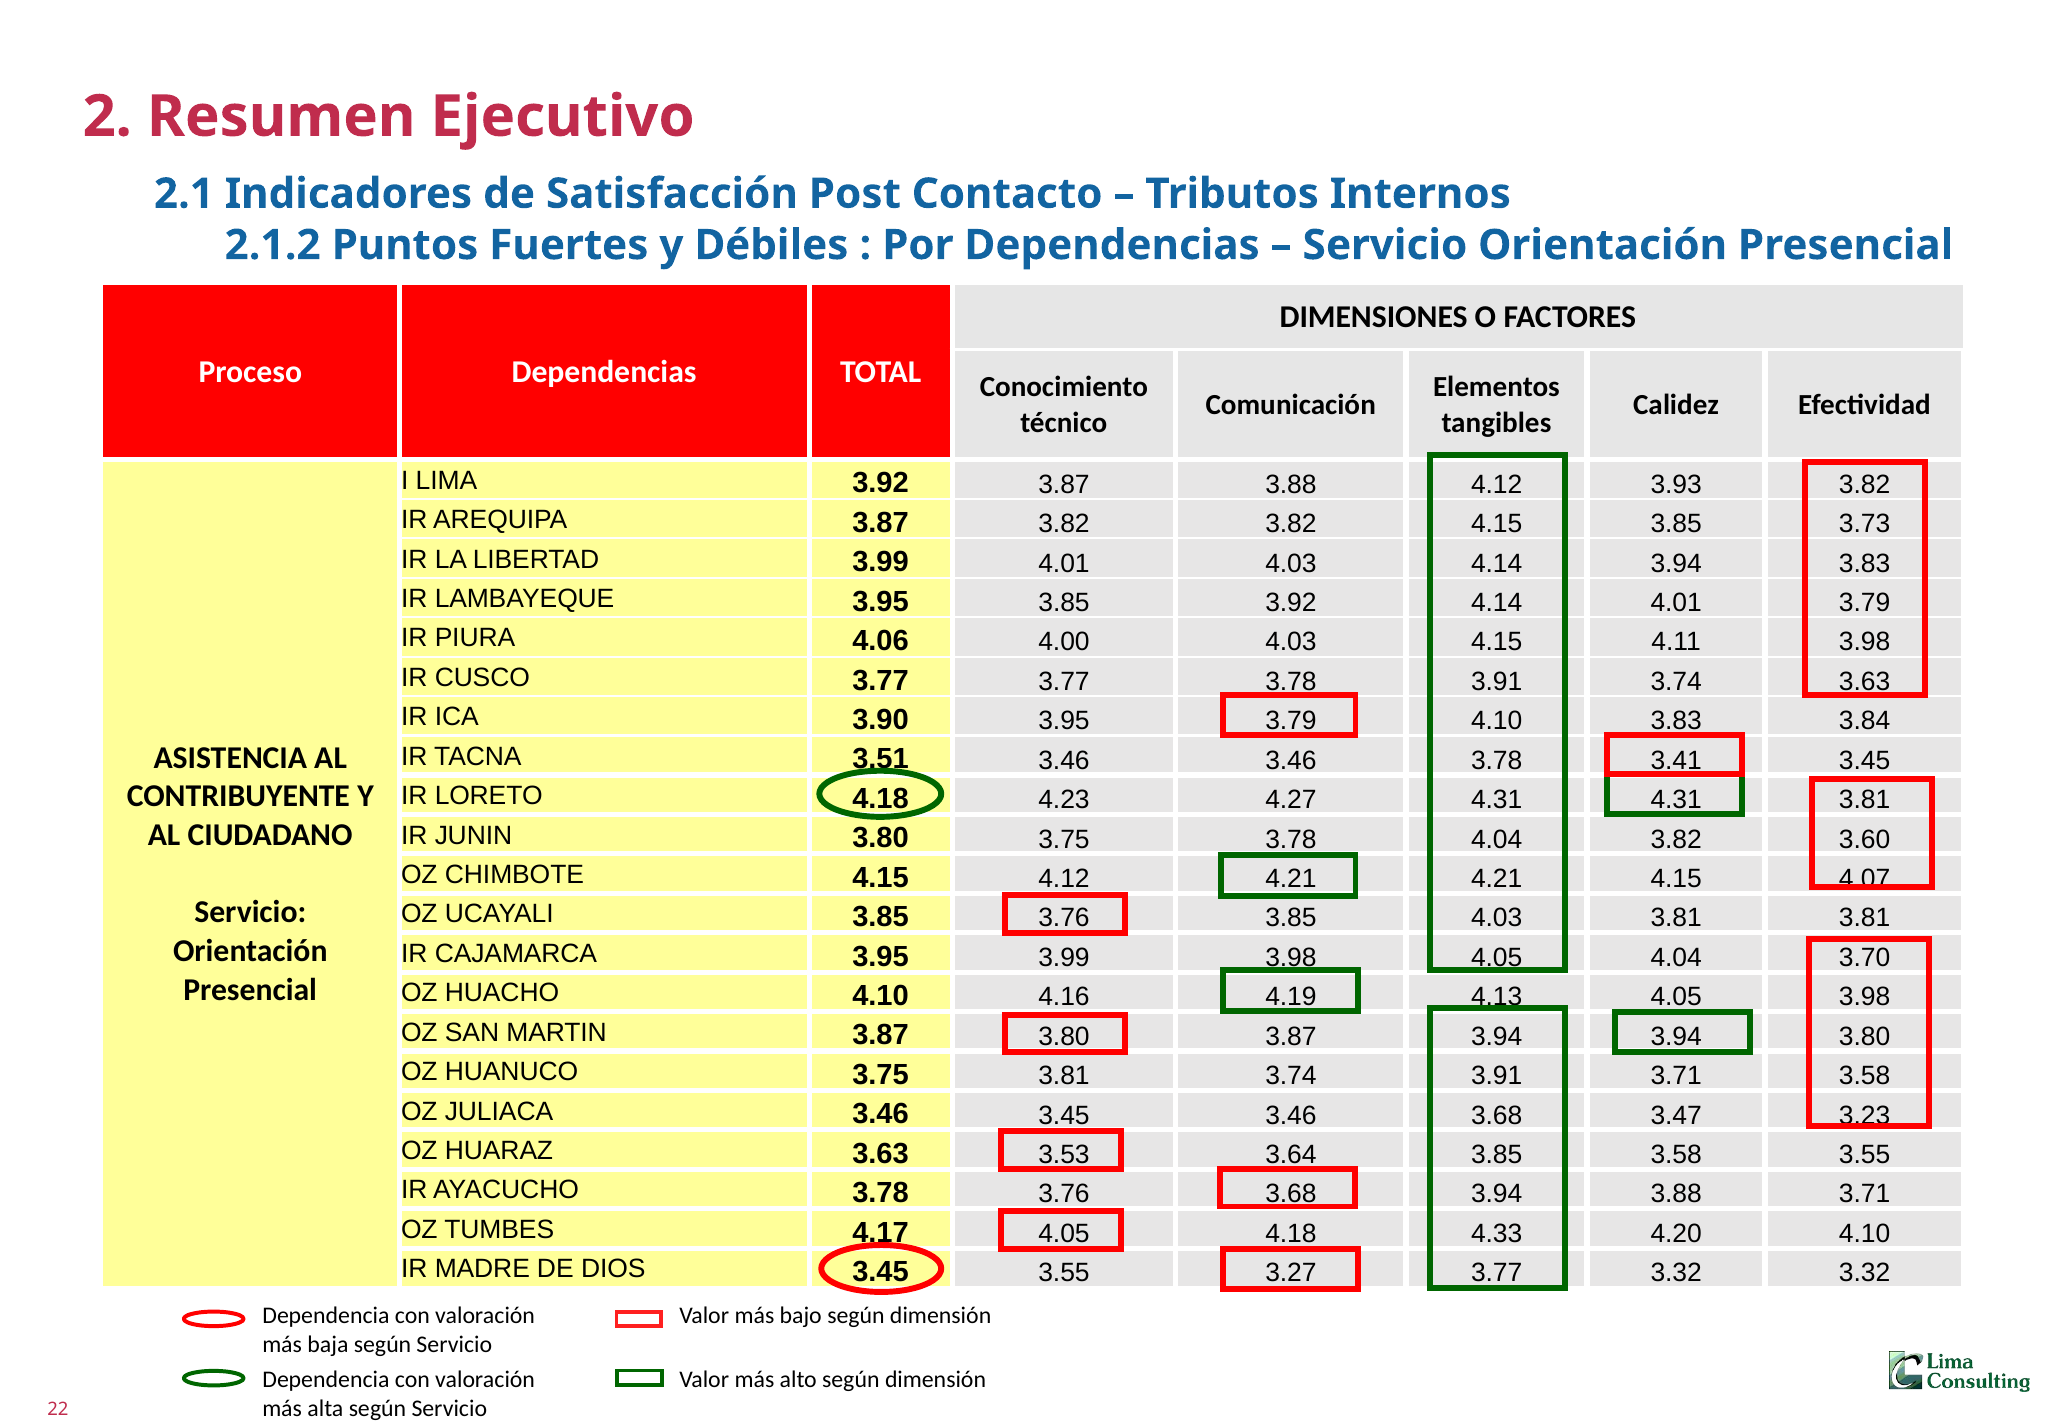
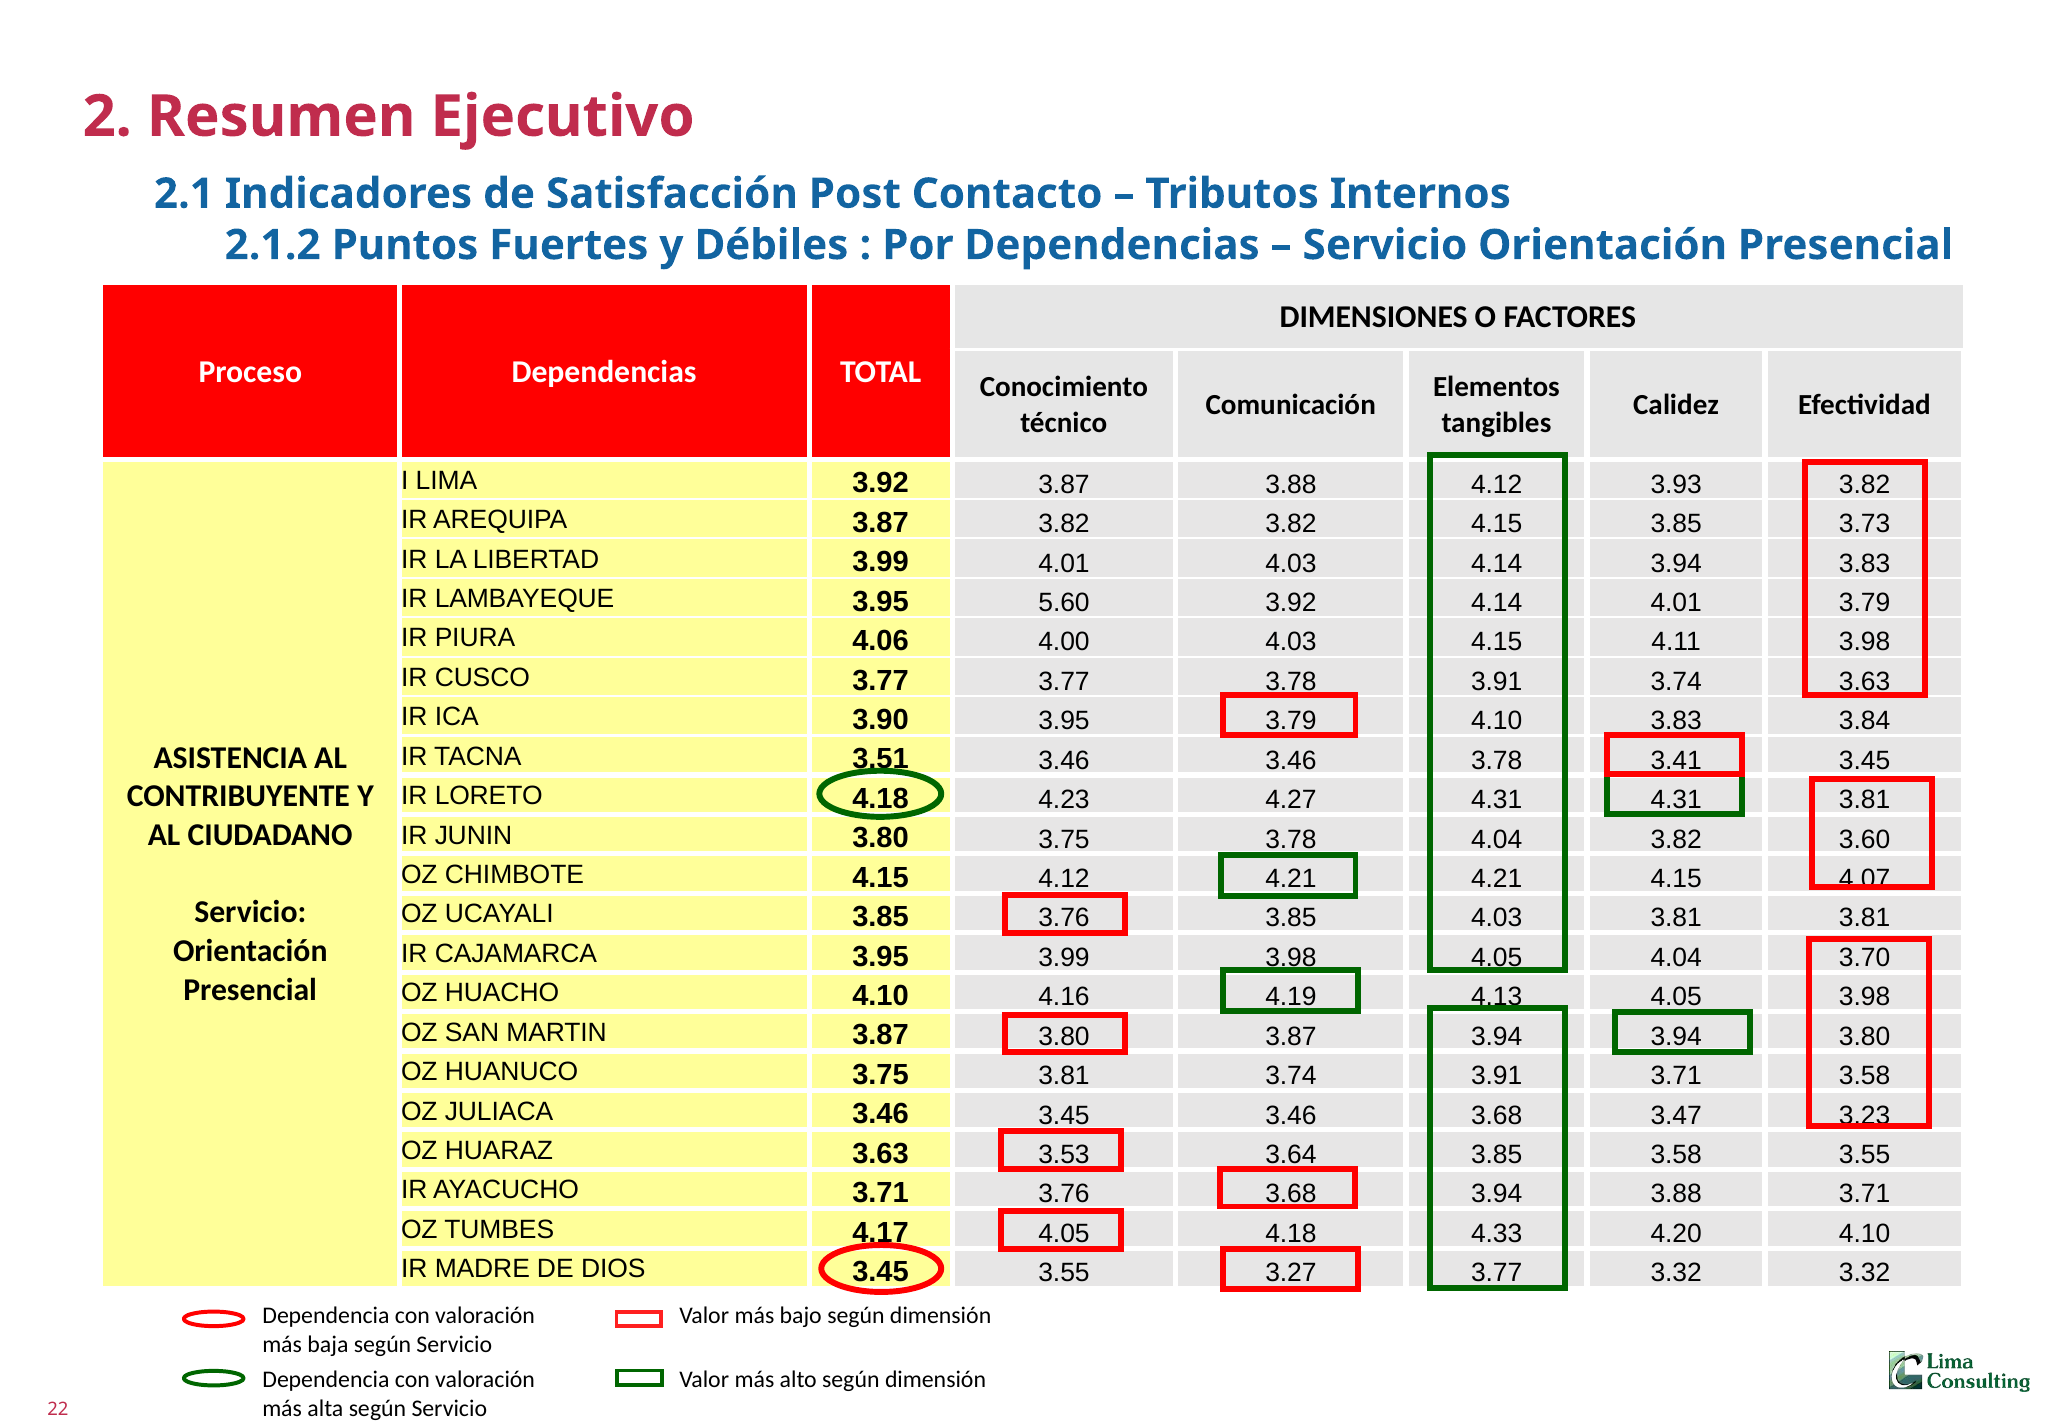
3.95 3.85: 3.85 -> 5.60 (1064, 603)
AYACUCHO 3.78: 3.78 -> 3.71 (881, 1193)
